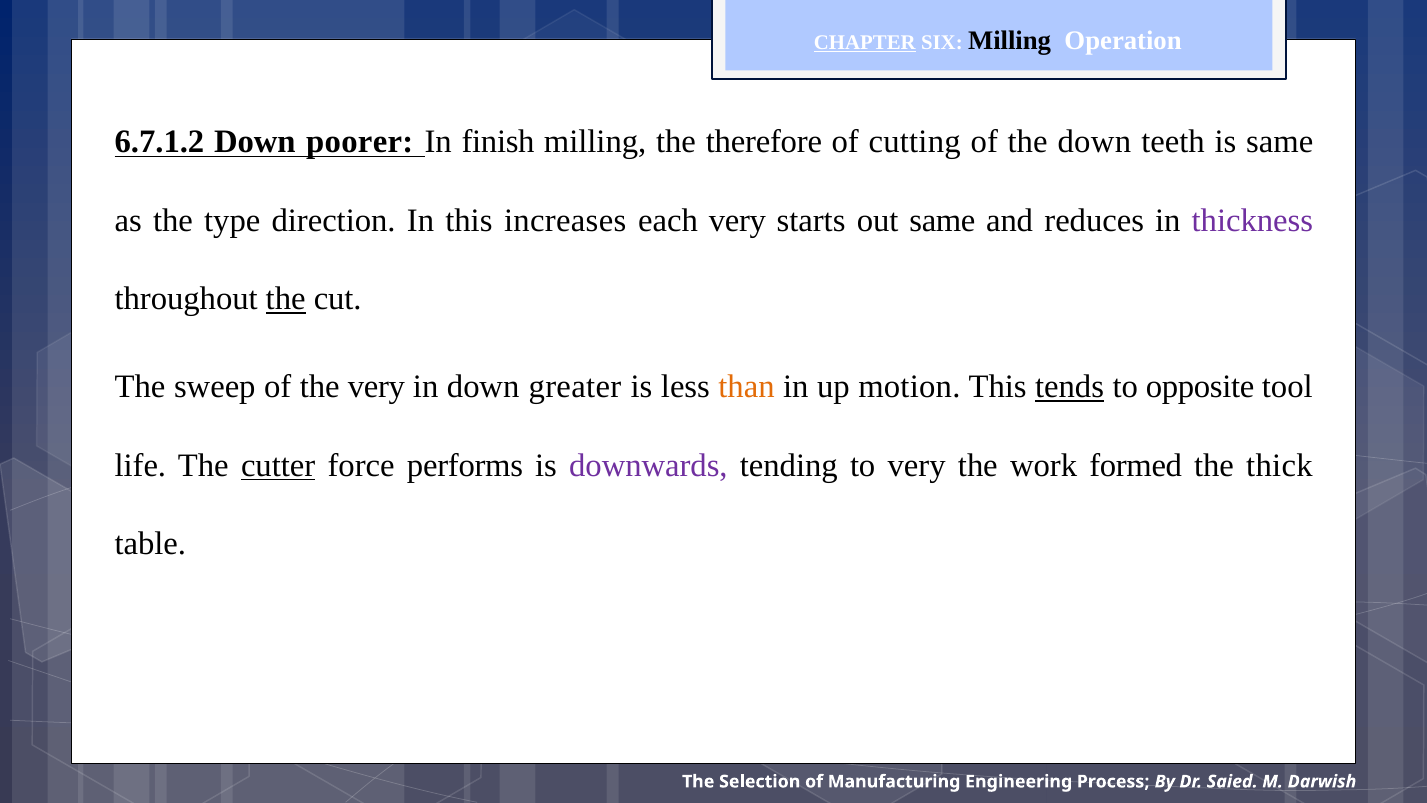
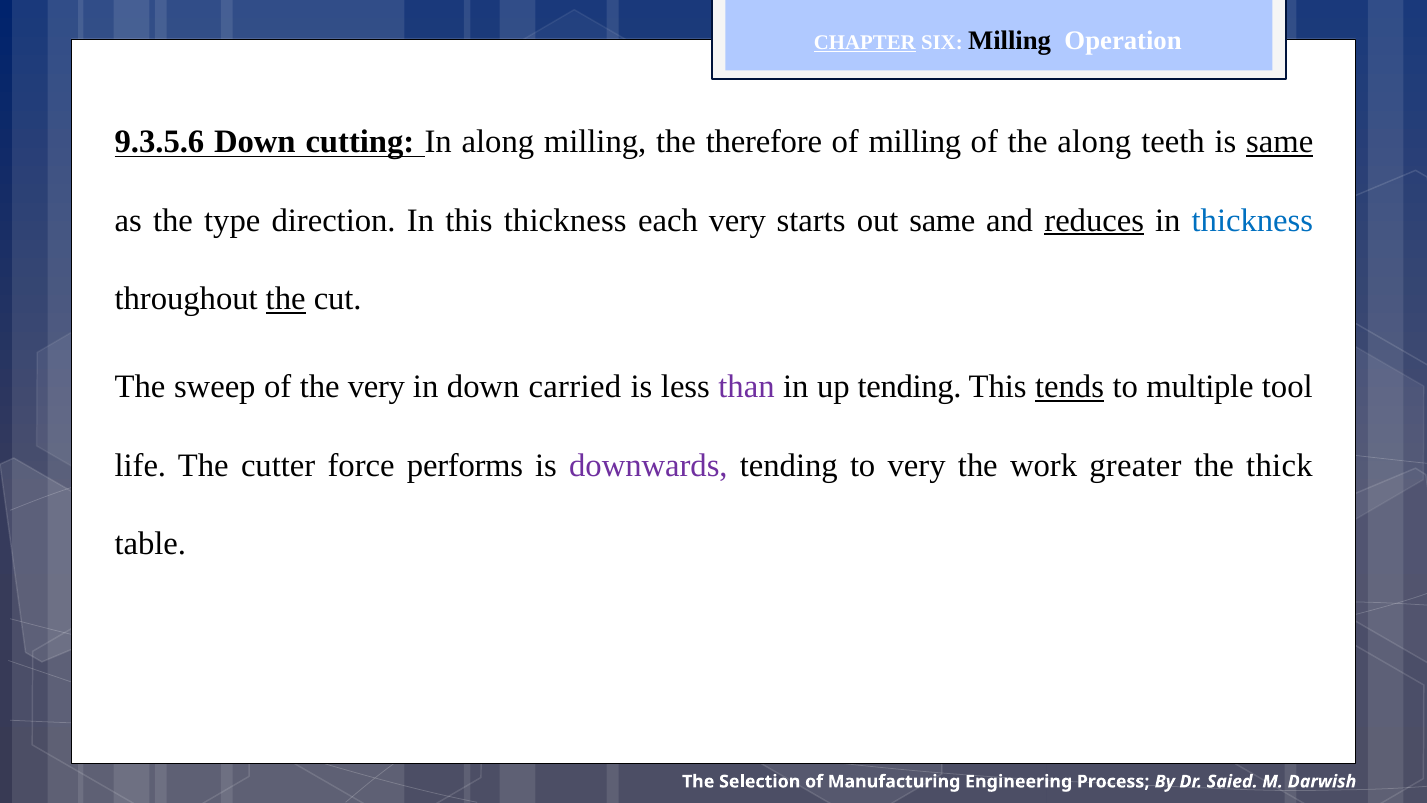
6.7.1.2: 6.7.1.2 -> 9.3.5.6 (159, 142)
poorer: poorer -> cutting (360, 142)
In finish: finish -> along (498, 142)
of cutting: cutting -> milling (915, 142)
the down: down -> along (1094, 142)
same underline: none -> present (1280, 142)
this increases: increases -> thickness (565, 220)
reduces underline: none -> present (1094, 220)
thickness colour: purple -> blue (1252, 220)
greater: greater -> carried (575, 387)
than colour: orange -> purple (747, 387)
up motion: motion -> tending (910, 387)
opposite: opposite -> multiple (1200, 387)
cutter underline: present -> none (278, 465)
formed: formed -> greater (1135, 465)
